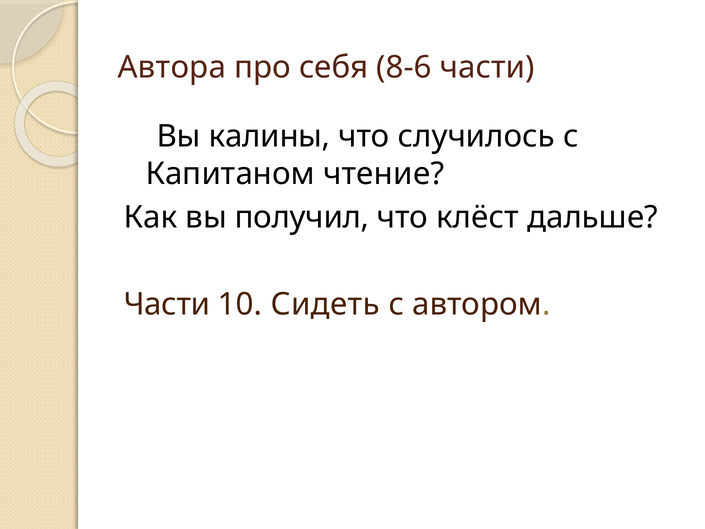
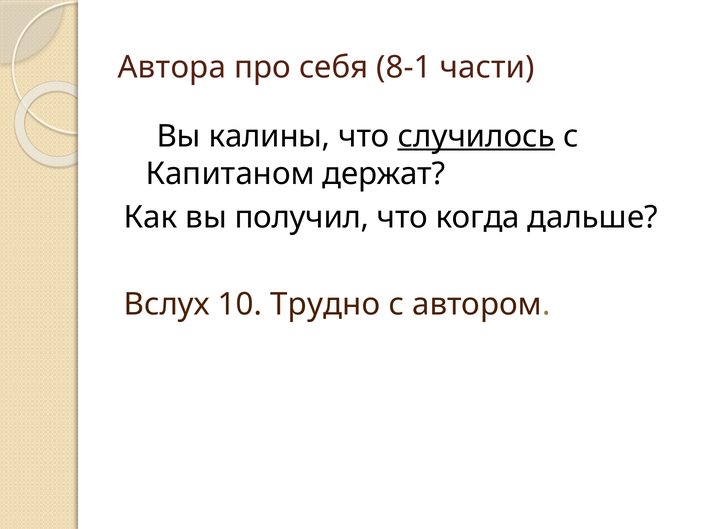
8-6: 8-6 -> 8-1 (404, 67)
случилось underline: none -> present (476, 136)
чтение: чтение -> держат (384, 174)
клёст: клёст -> когда (478, 217)
Части: Части -> Вслух (167, 304)
Сидеть: Сидеть -> Трудно (325, 304)
